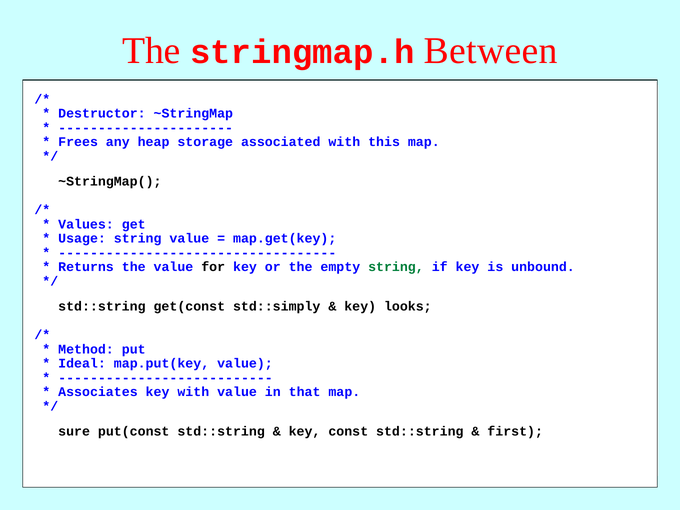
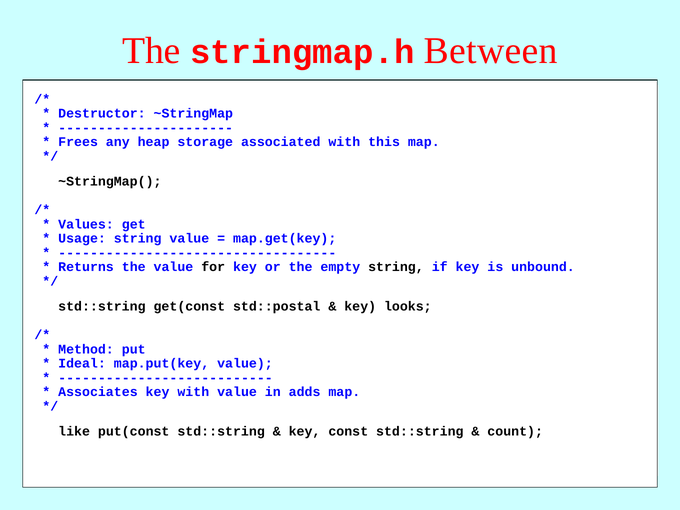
string colour: green -> black (396, 267)
std::simply: std::simply -> std::postal (277, 306)
that: that -> adds (305, 392)
sure: sure -> like (74, 431)
first: first -> count (515, 431)
